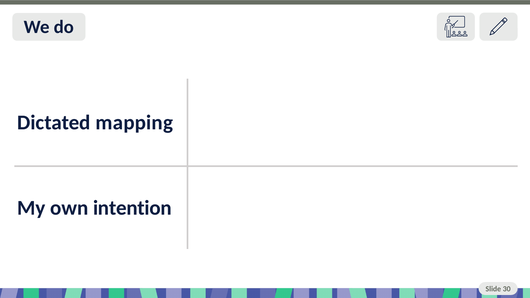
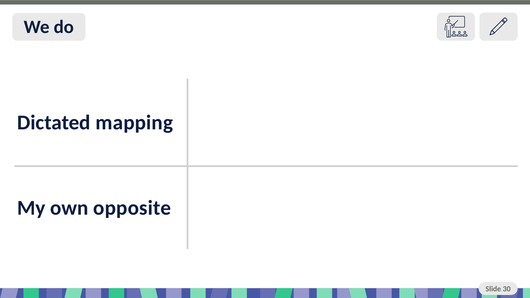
intention: intention -> opposite (132, 208)
